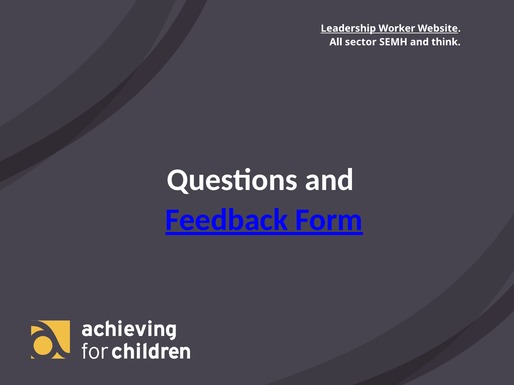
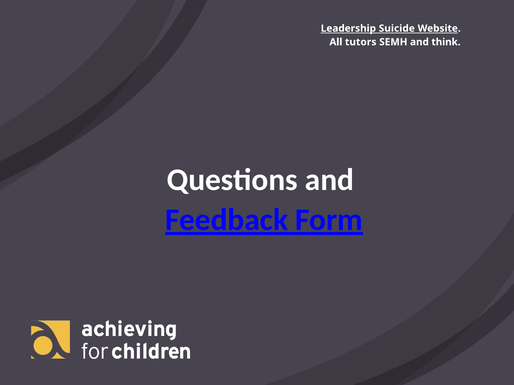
Worker: Worker -> Suicide (397, 28)
sector: sector -> tutors (361, 42)
